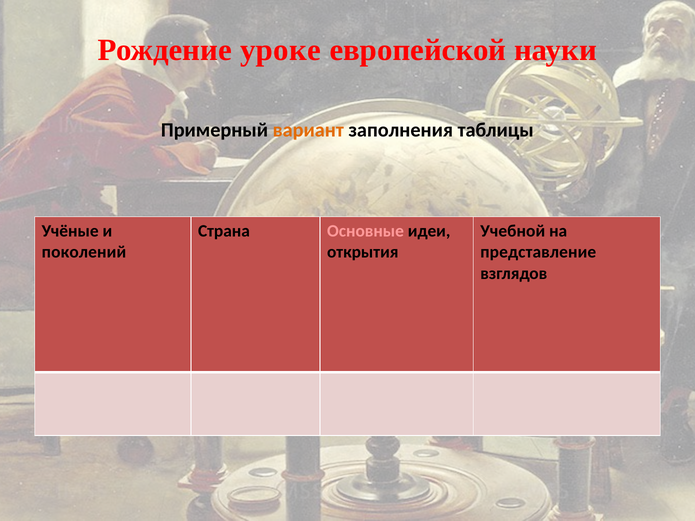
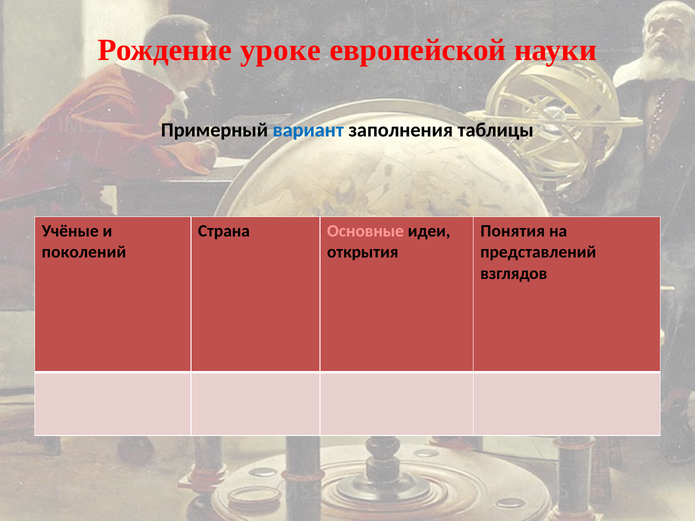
вариант colour: orange -> blue (308, 130)
Учебной: Учебной -> Понятия (513, 231)
представление: представление -> представлений (538, 252)
